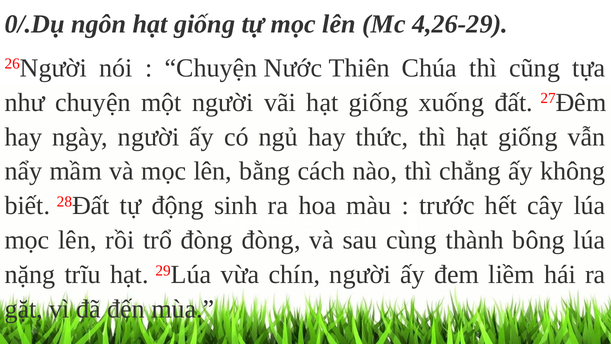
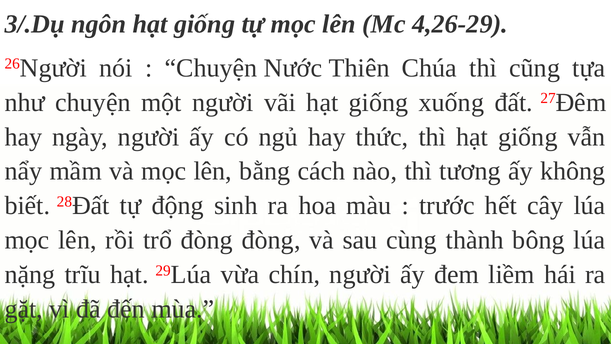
0/.Dụ: 0/.Dụ -> 3/.Dụ (35, 24)
chẳng: chẳng -> tương (470, 171)
